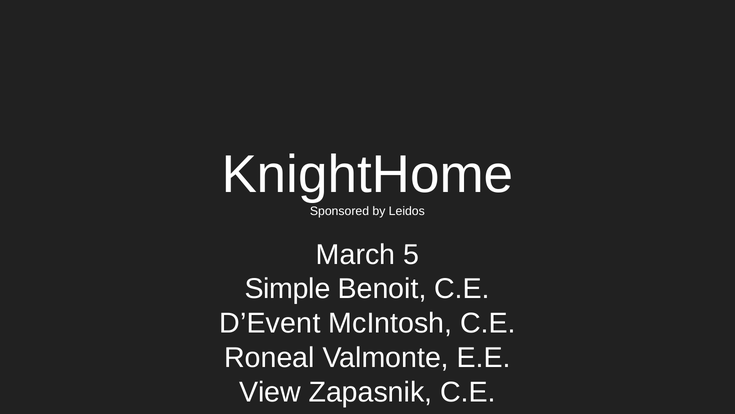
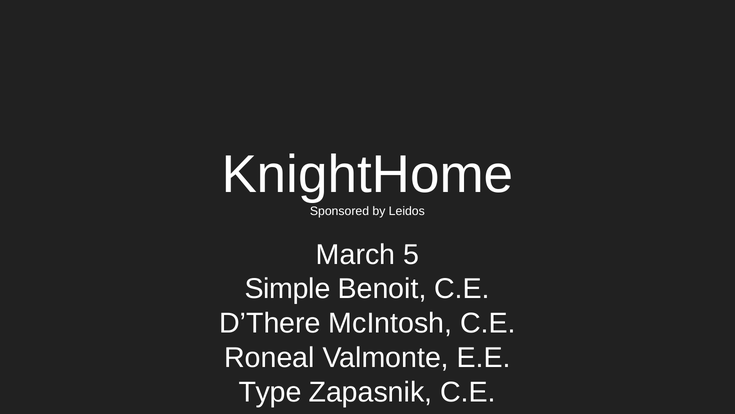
D’Event: D’Event -> D’There (270, 323)
View: View -> Type (270, 392)
